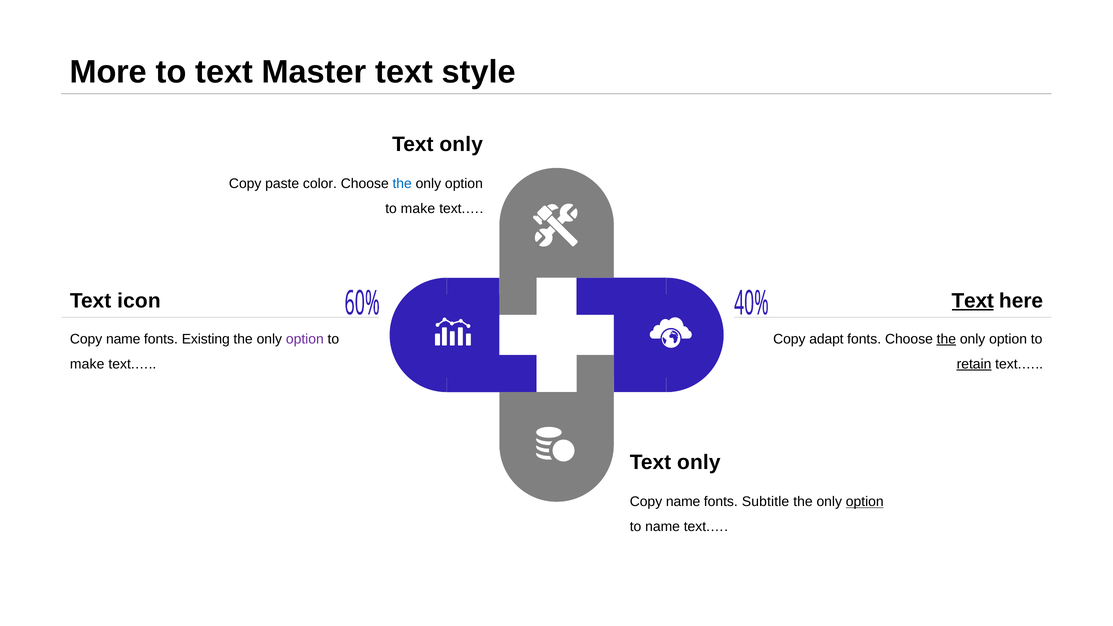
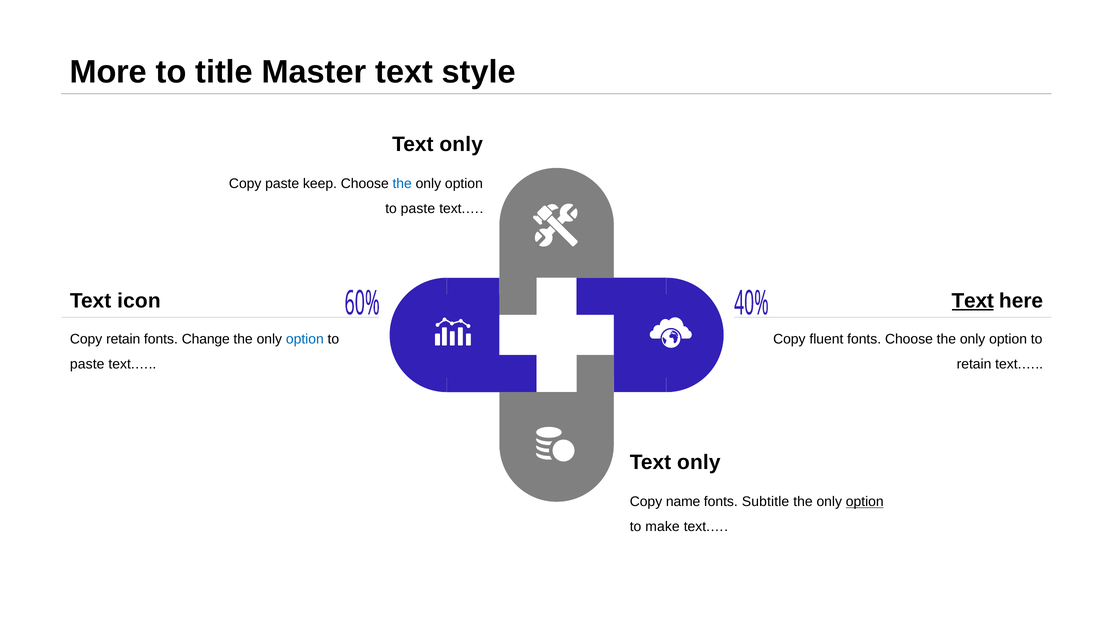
to text: text -> title (224, 72)
color: color -> keep (320, 184)
make: make -> paste (418, 209)
name: name -> retain (123, 339)
Existing: Existing -> Change (206, 339)
option colour: purple -> blue (305, 339)
adapt: adapt -> fluent (826, 339)
the underline: present -> none (946, 339)
make: make -> paste (87, 364)
retain underline: present -> none (974, 364)
to name: name -> make (663, 527)
